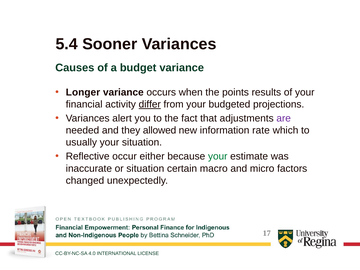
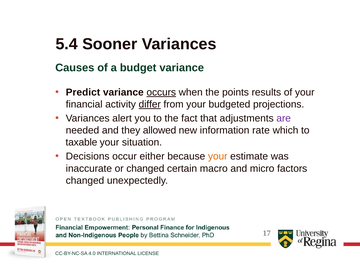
Longer: Longer -> Predict (83, 92)
occurs underline: none -> present (161, 92)
usually: usually -> taxable (81, 142)
Reflective: Reflective -> Decisions (88, 156)
your colour: green -> orange (218, 156)
or situation: situation -> changed (145, 168)
